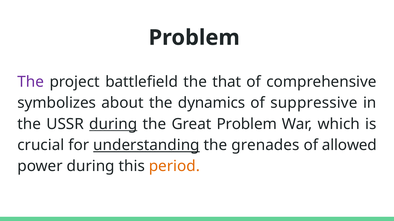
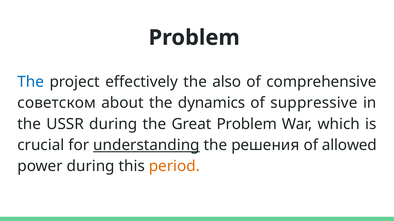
The colour: purple -> blue (31, 82)
battlefield: battlefield -> effectively (142, 82)
that: that -> also (227, 82)
symbolizes: symbolizes -> советском (57, 103)
during underline: present -> none (113, 124)
grenades: grenades -> решения (265, 146)
